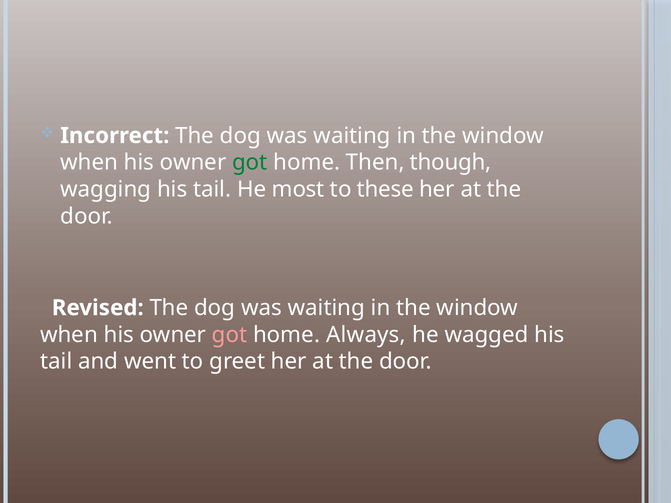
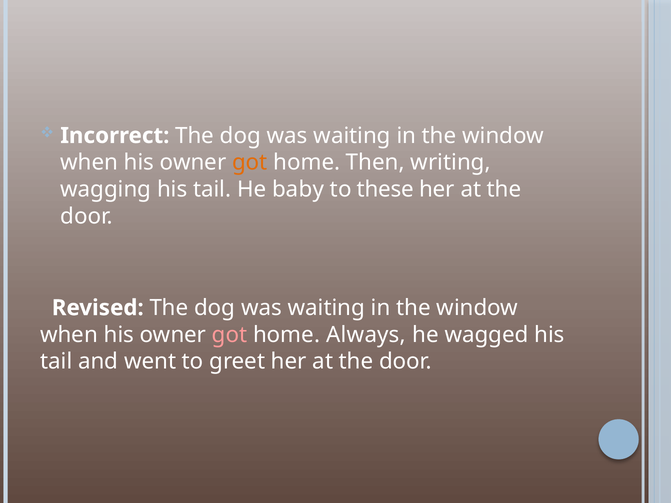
got colour: green -> orange (250, 163)
though: though -> writing (451, 163)
most: most -> baby (298, 189)
